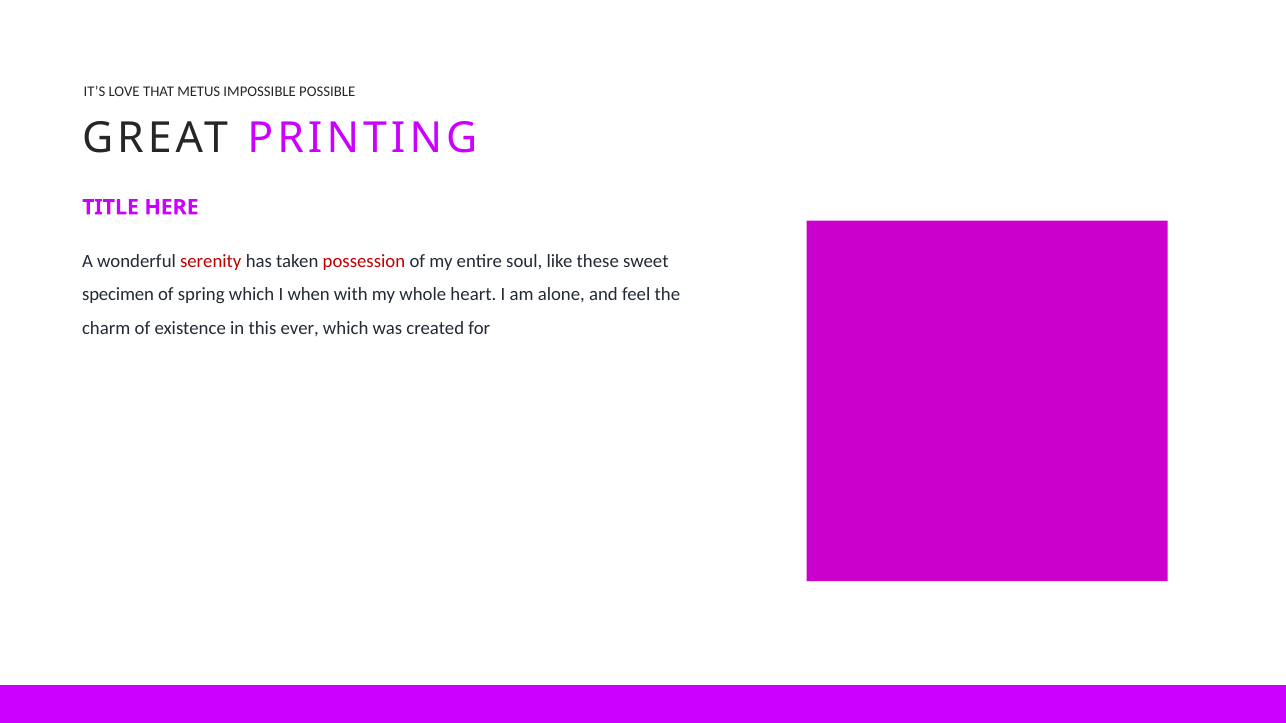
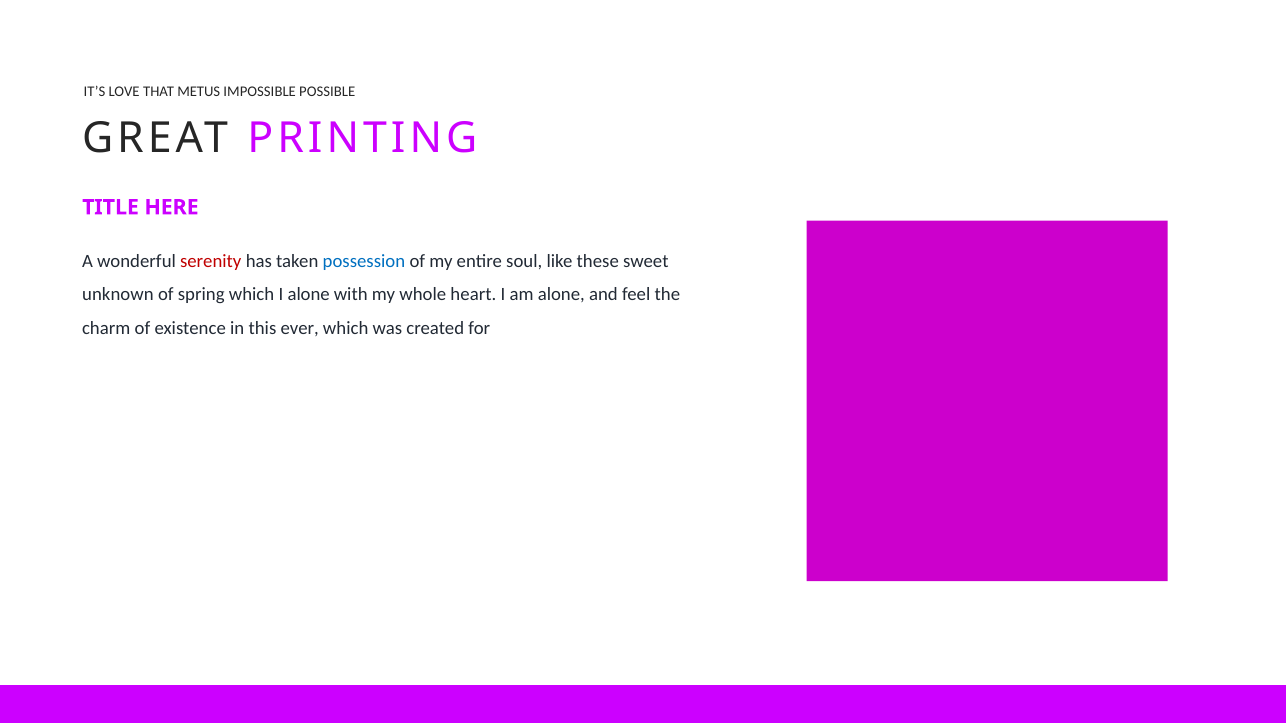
possession colour: red -> blue (364, 261)
specimen: specimen -> unknown (118, 295)
I when: when -> alone (309, 295)
